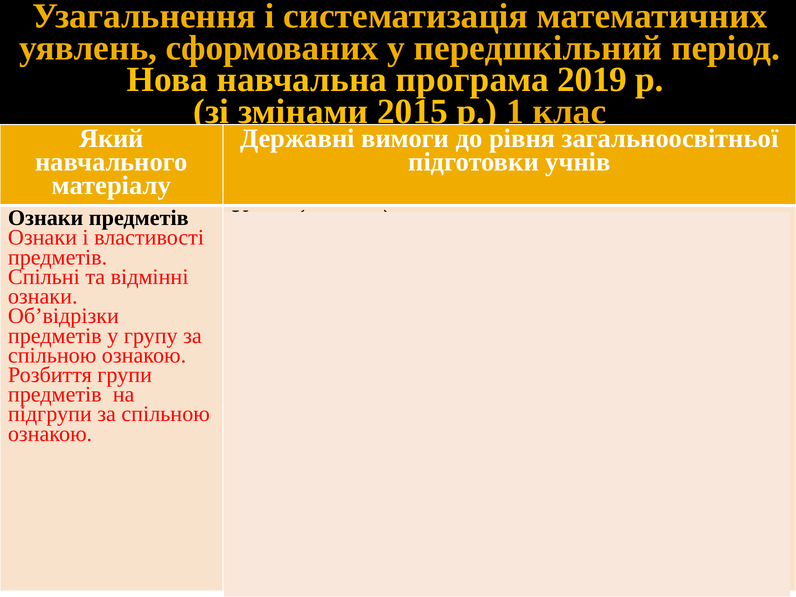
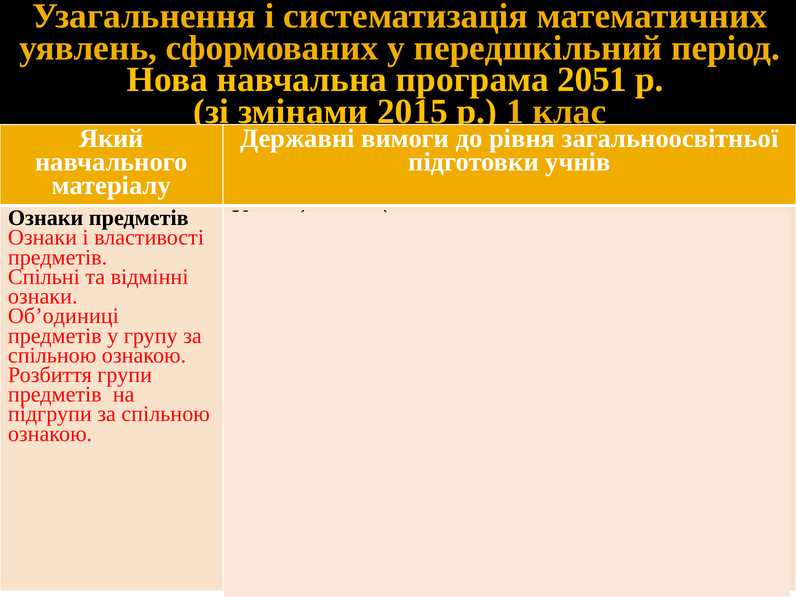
2019: 2019 -> 2051 (592, 80)
Об’відрізки: Об’відрізки -> Об’одиниці (63, 316)
